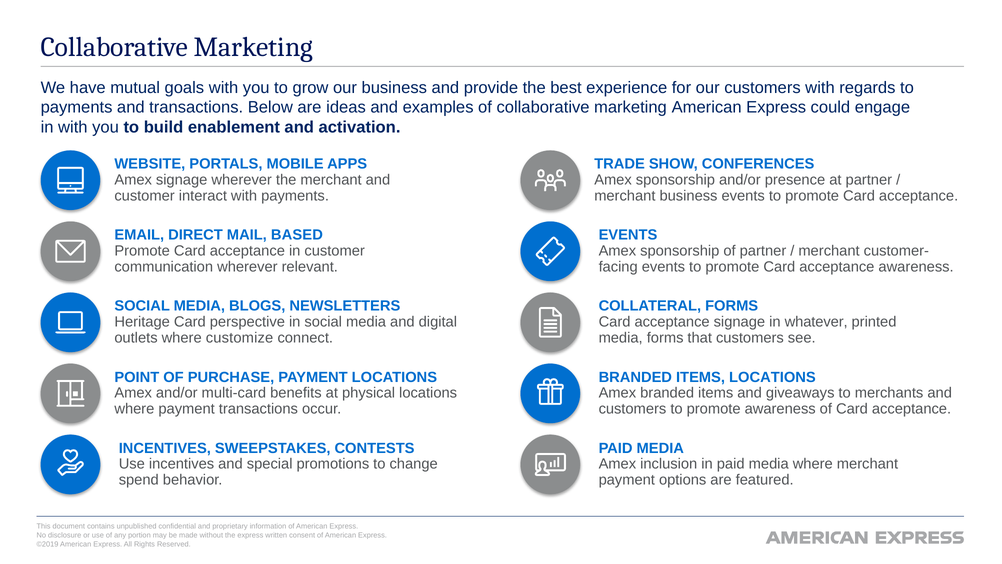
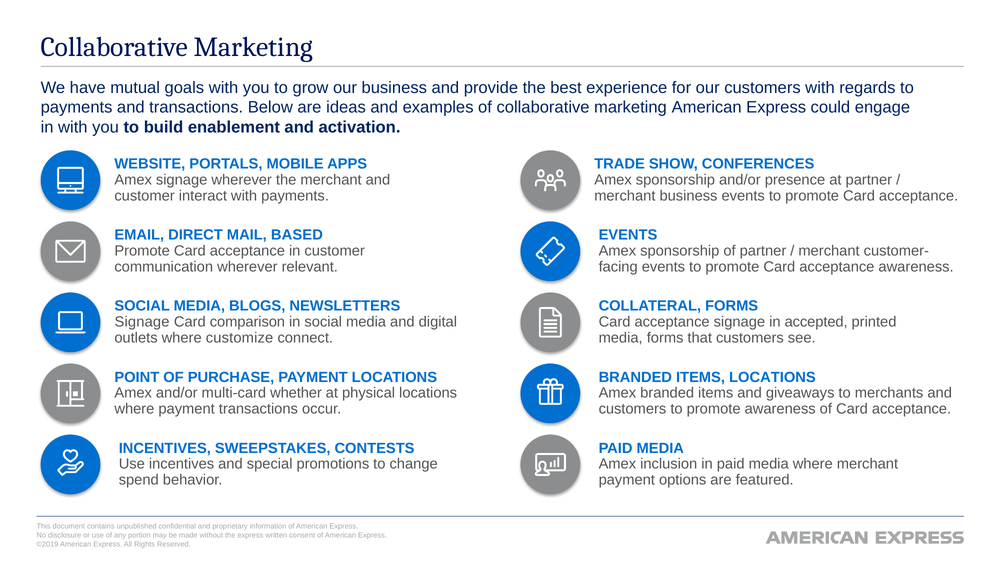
Heritage: Heritage -> Signage (142, 322)
perspective: perspective -> comparison (247, 322)
whatever: whatever -> accepted (816, 322)
benefits: benefits -> whether (296, 393)
